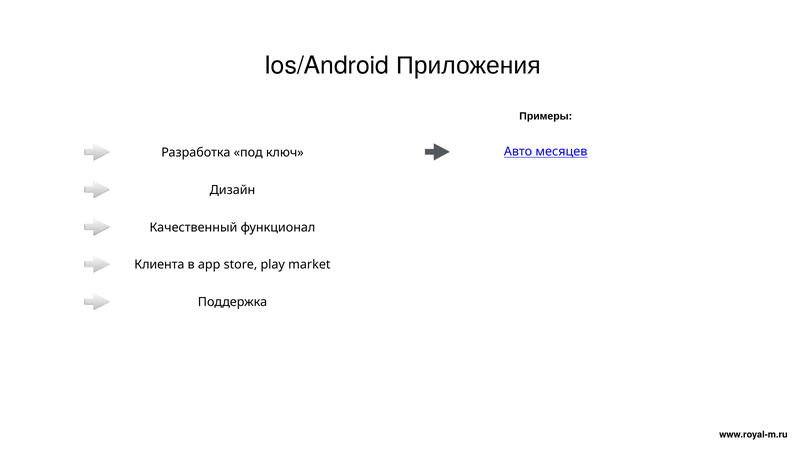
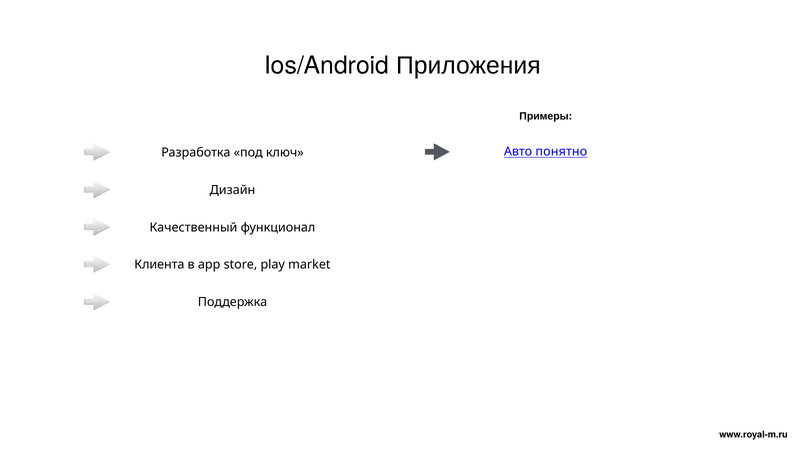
месяцев: месяцев -> понятно (561, 151)
